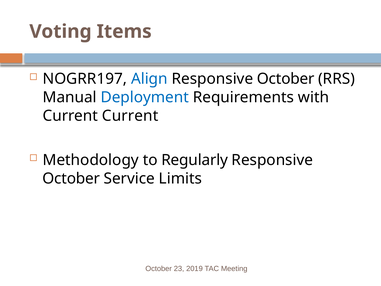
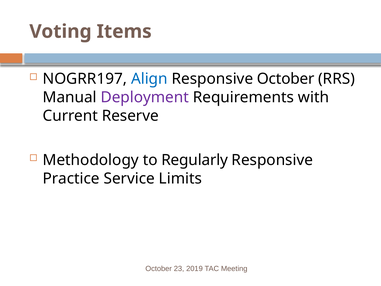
Deployment colour: blue -> purple (145, 97)
Current Current: Current -> Reserve (130, 116)
October: October -> Practice (71, 178)
